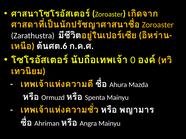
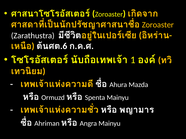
0: 0 -> 1 (133, 60)
